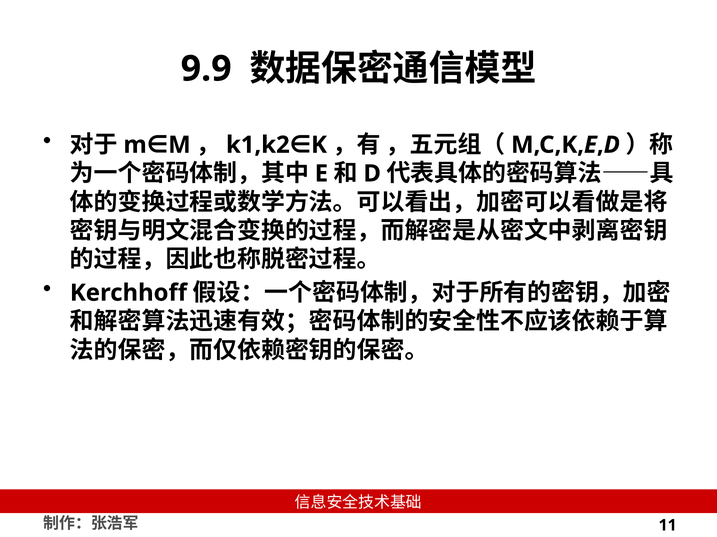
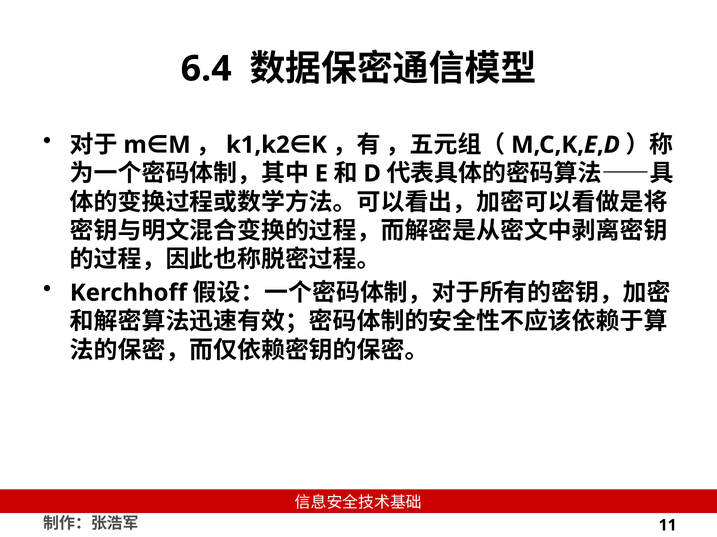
9.9: 9.9 -> 6.4 (206, 69)
